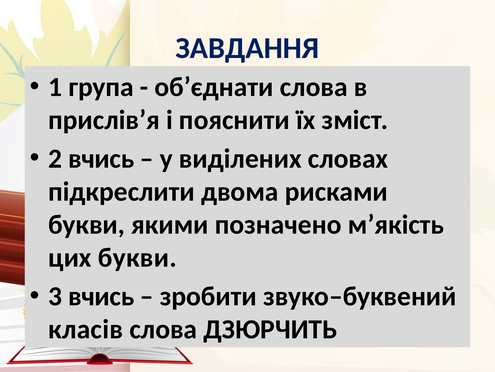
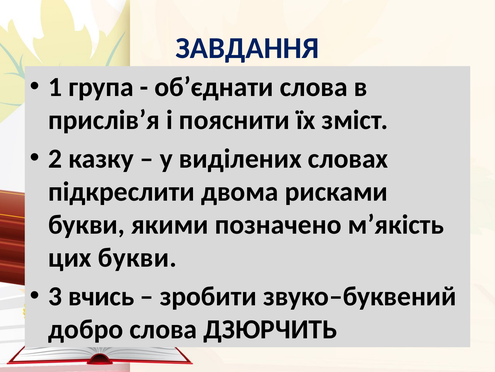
2 вчись: вчись -> казку (101, 158)
класів: класів -> добро (86, 329)
